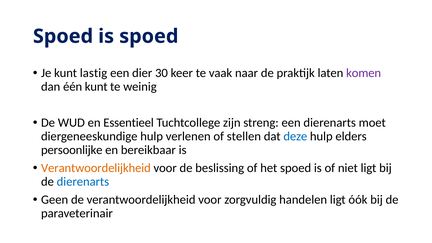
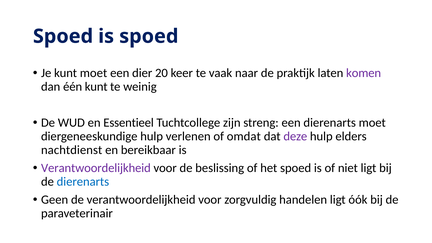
kunt lastig: lastig -> moet (94, 73)
30: 30 -> 20 (161, 73)
stellen: stellen -> omdat (244, 136)
deze colour: blue -> purple (295, 136)
persoonlijke: persoonlijke -> nachtdienst (72, 150)
Verantwoordelijkheid colour: orange -> purple (96, 168)
